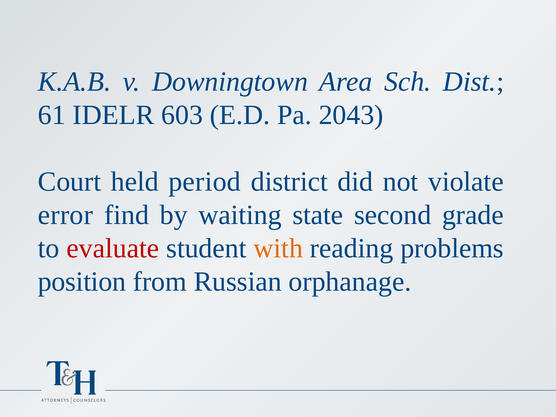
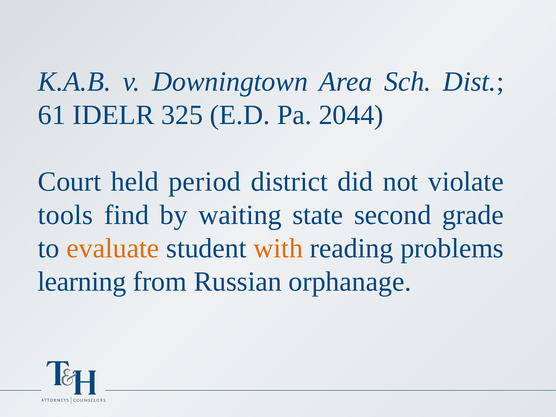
603: 603 -> 325 (182, 115)
2043: 2043 -> 2044 (351, 115)
error: error -> tools (65, 215)
evaluate colour: red -> orange (113, 248)
position: position -> learning (82, 282)
